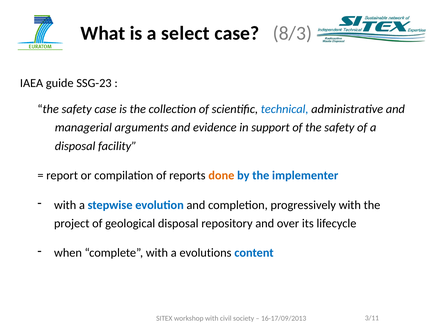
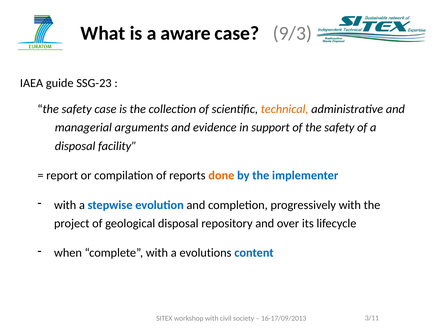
select: select -> aware (186, 33)
8/3: 8/3 -> 9/3 (292, 33)
technical colour: blue -> orange (285, 109)
